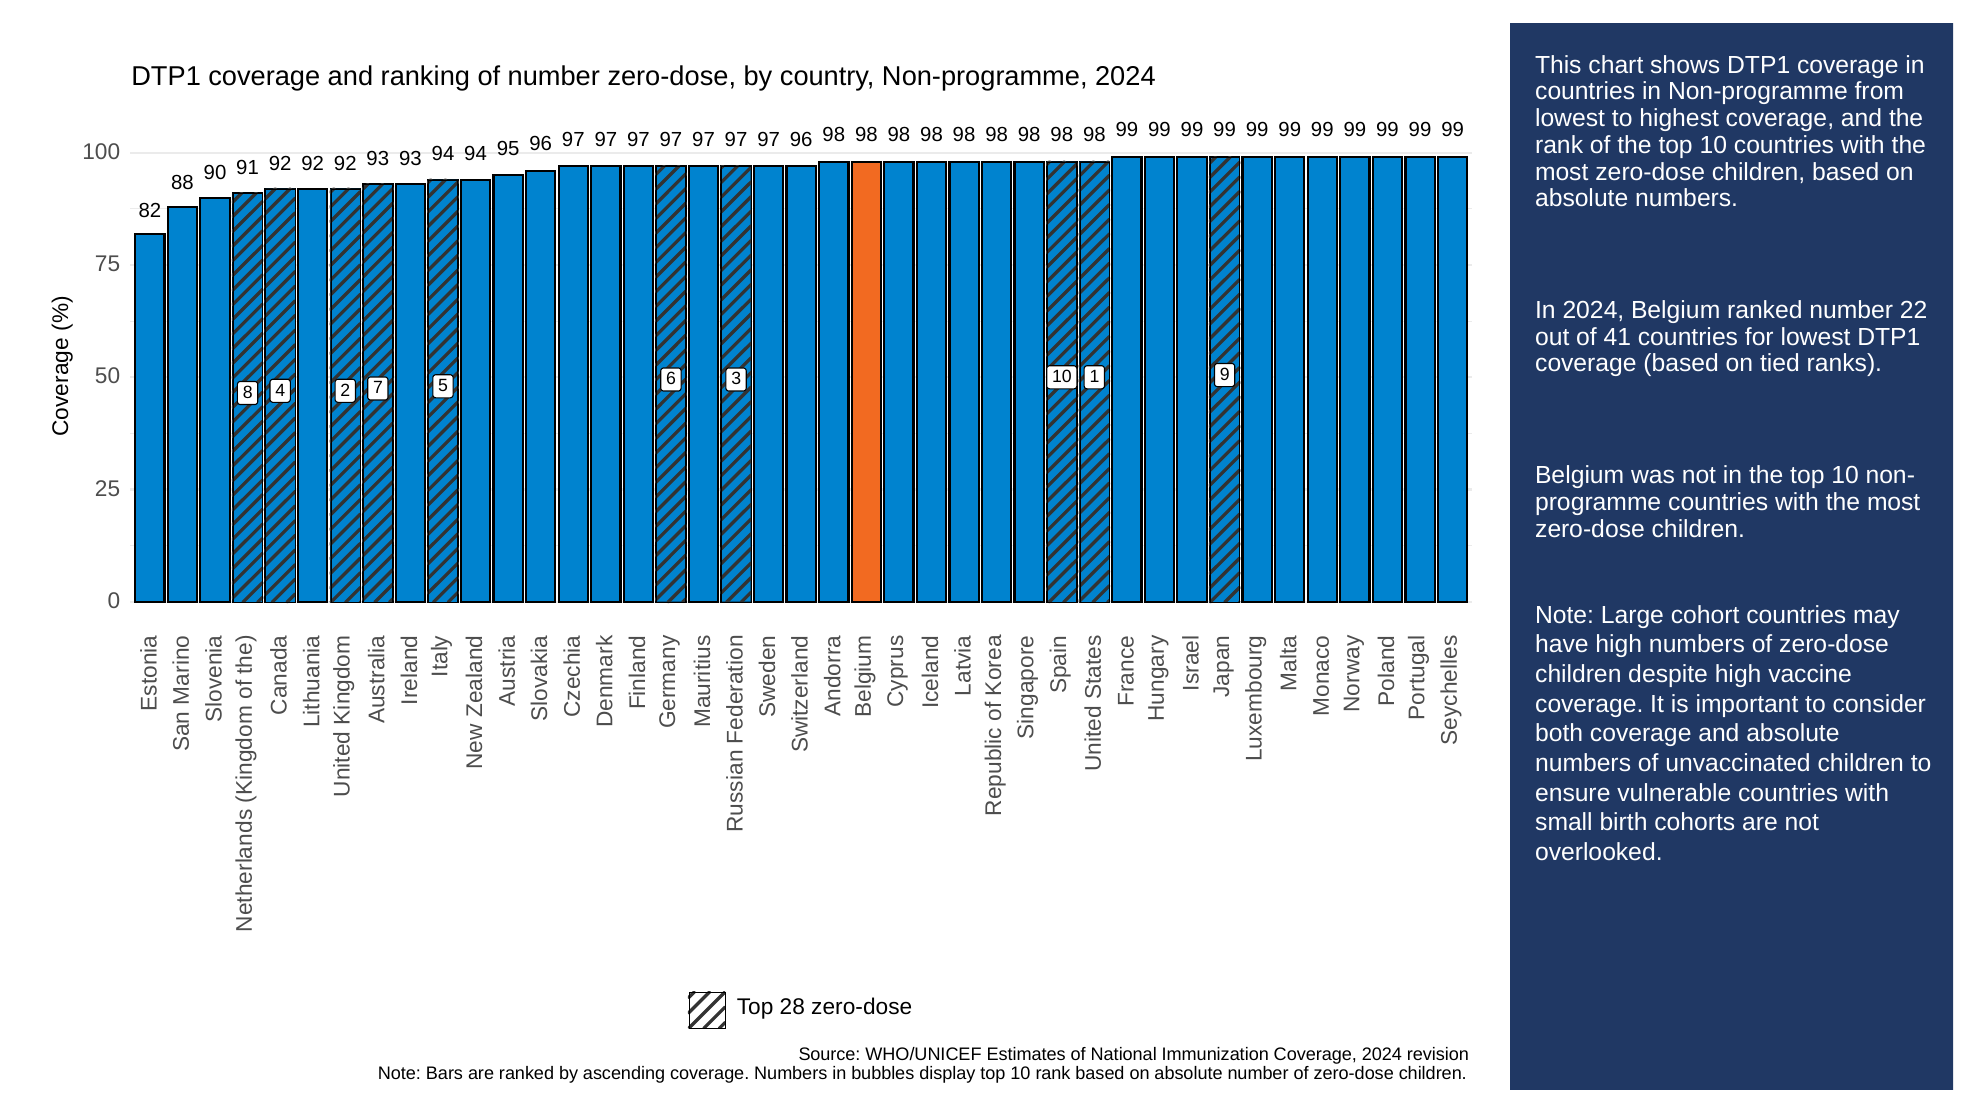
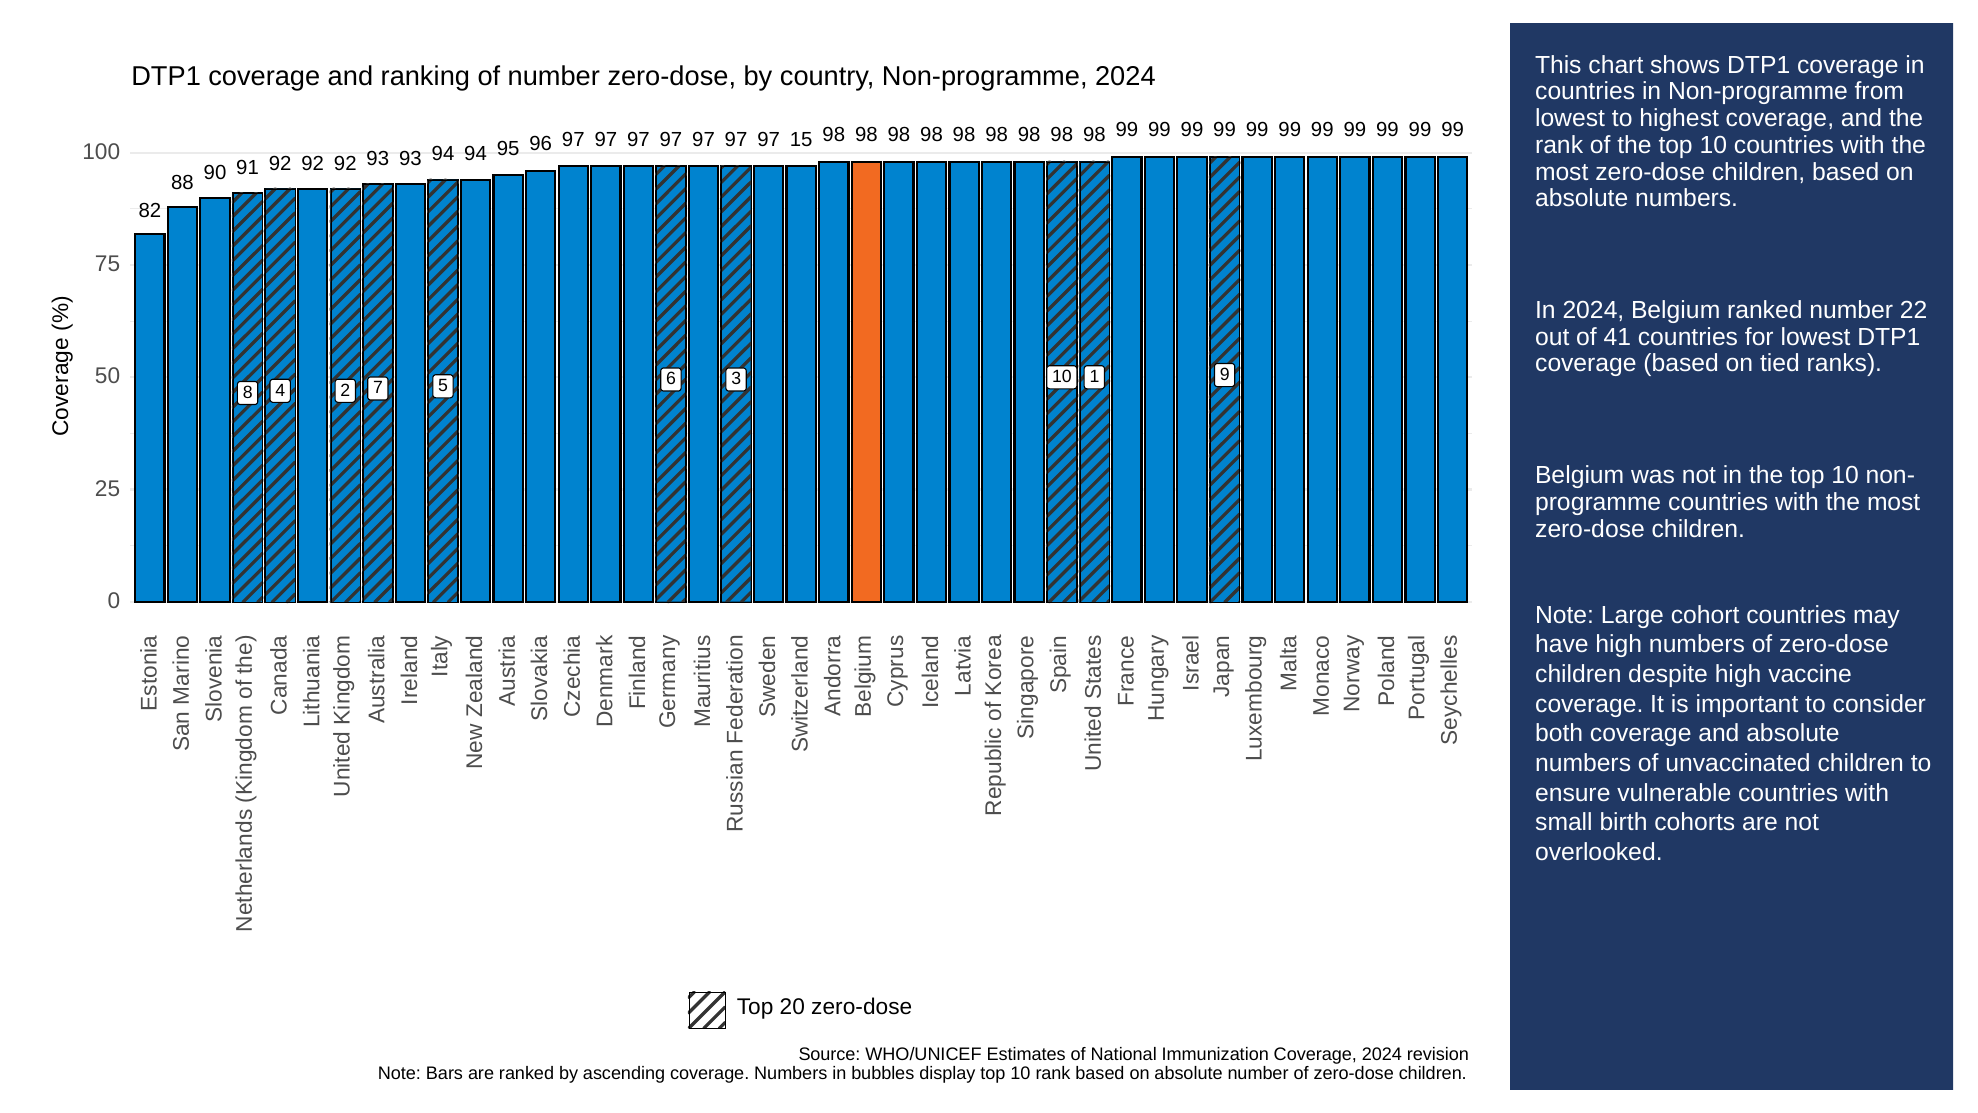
97 96: 96 -> 15 (801, 139)
28: 28 -> 20 (792, 1007)
